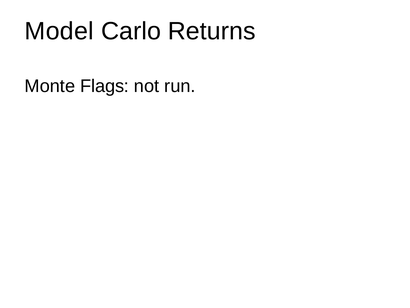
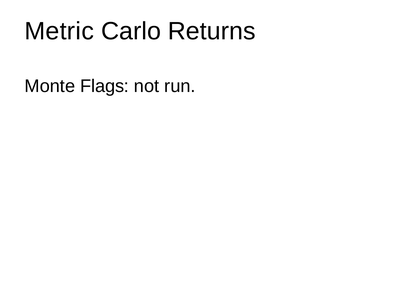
Model: Model -> Metric (59, 31)
